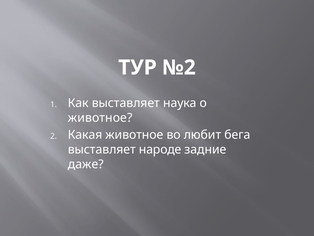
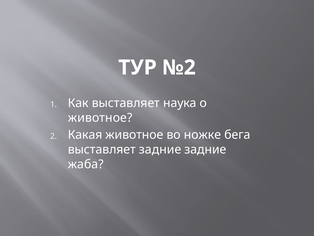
любит: любит -> ножке (203, 135)
выставляет народе: народе -> задние (160, 149)
даже: даже -> жаба (86, 164)
